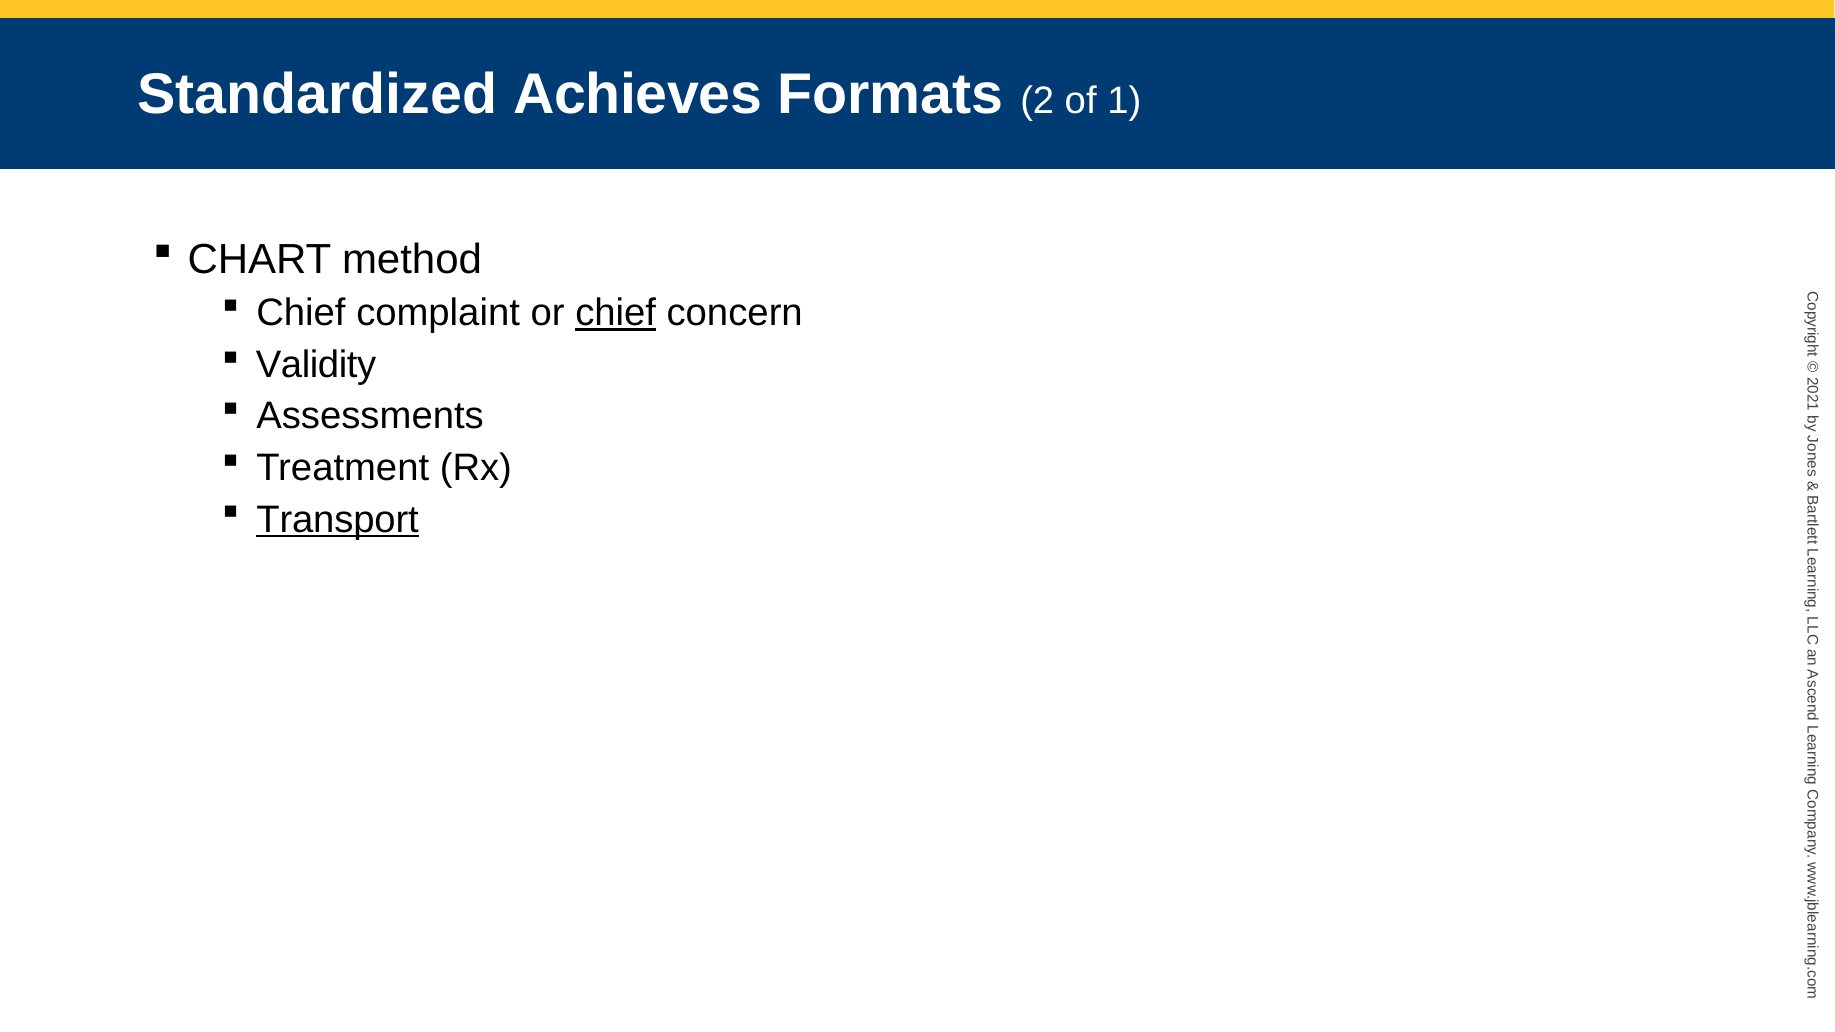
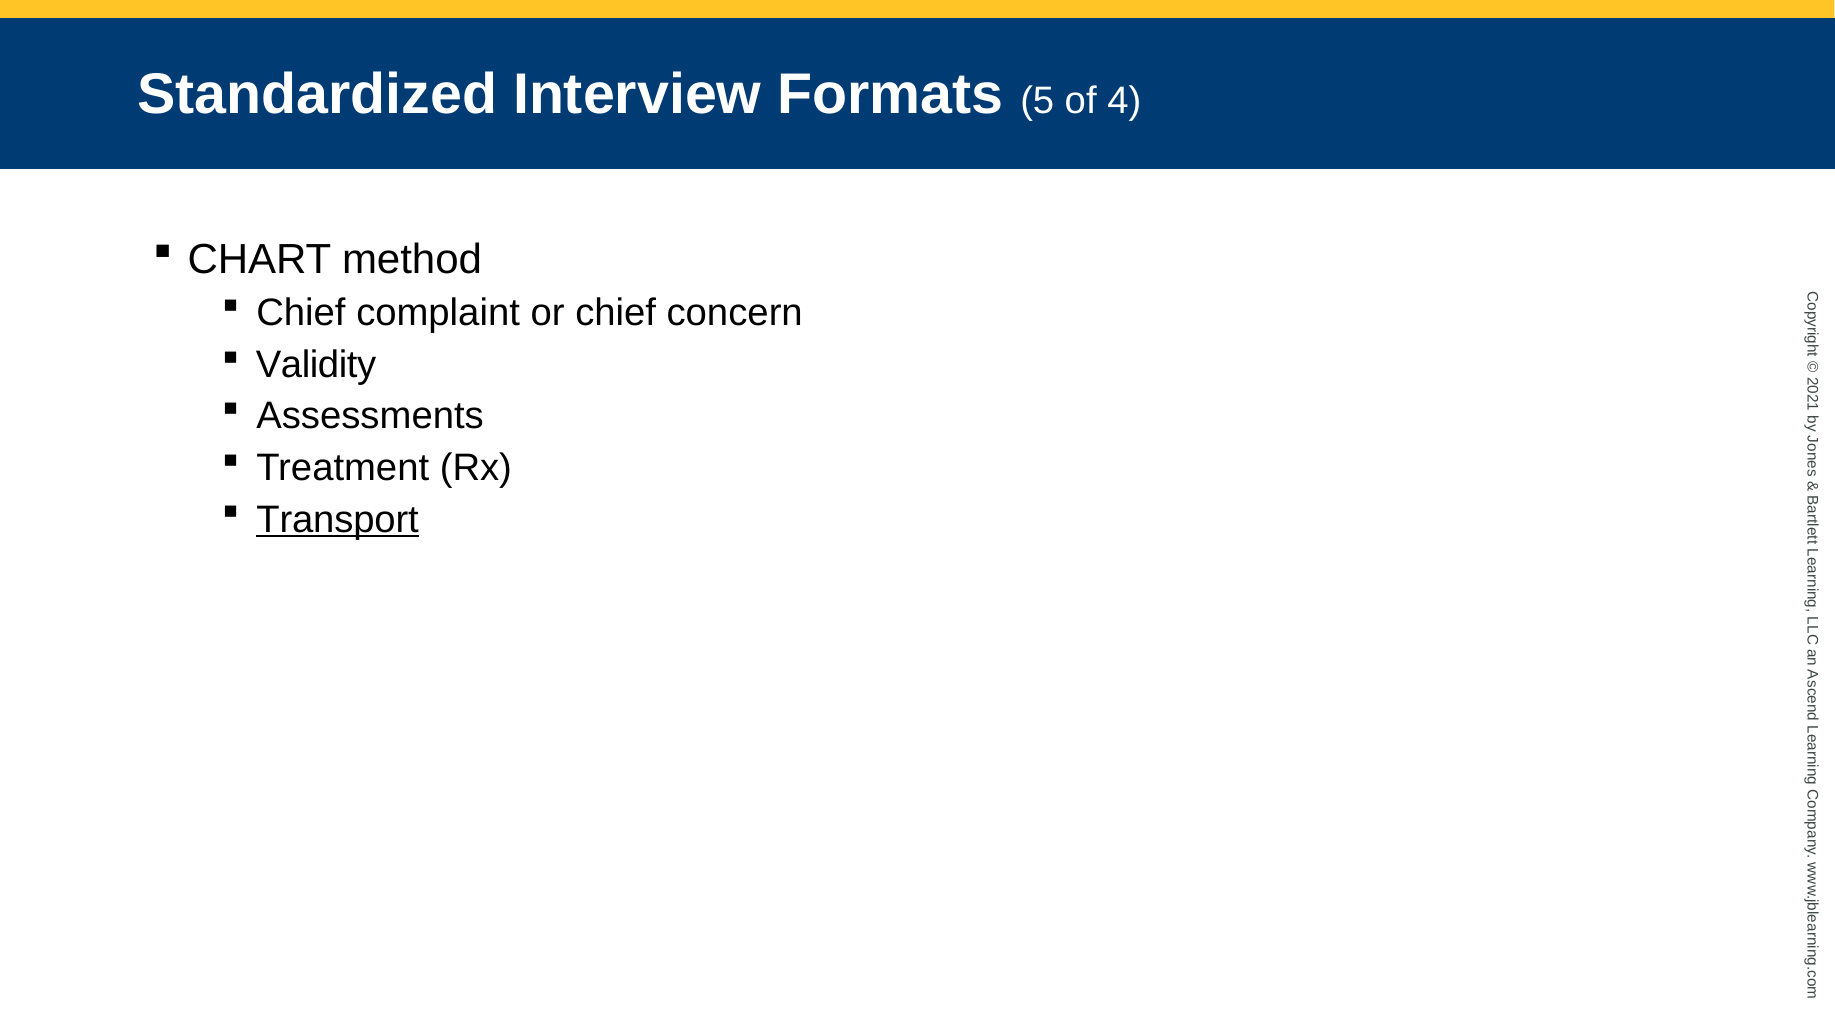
Achieves: Achieves -> Interview (637, 94)
Formats 2: 2 -> 5 (1037, 101)
of 1: 1 -> 4 (1124, 101)
chief underline: present -> none (616, 313)
